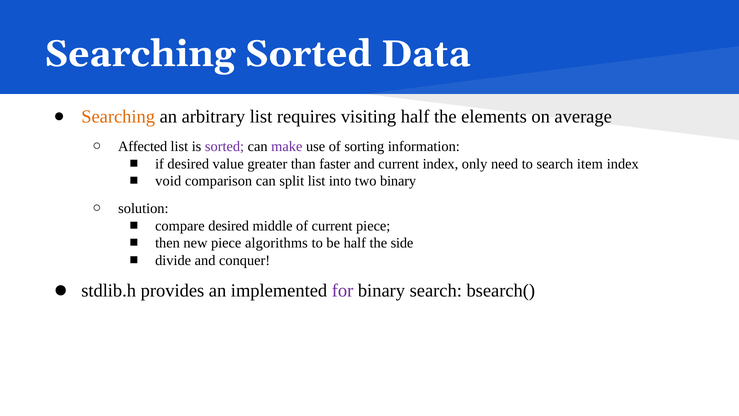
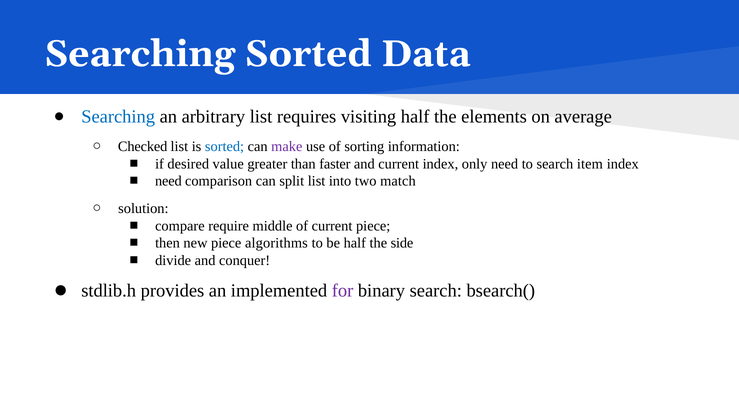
Searching colour: orange -> blue (118, 117)
Affected: Affected -> Checked (143, 146)
sorted colour: purple -> blue (225, 146)
void: void -> need (168, 181)
two binary: binary -> match (398, 181)
compare desired: desired -> require (229, 226)
